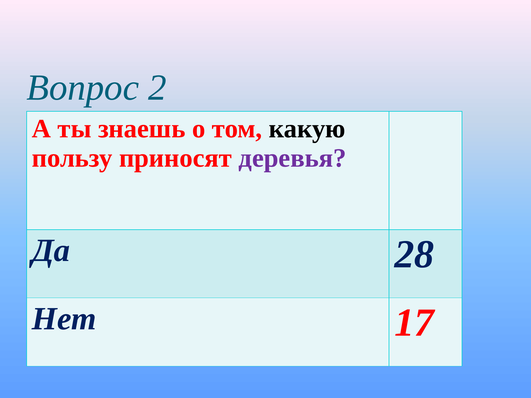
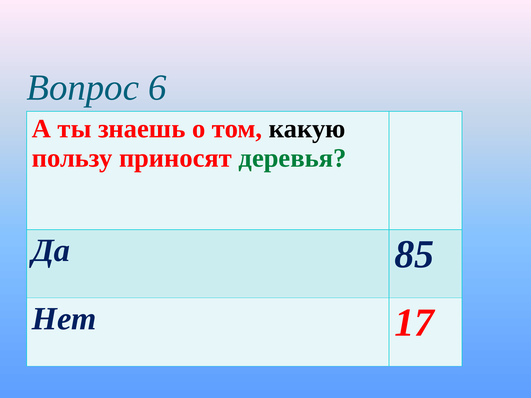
2: 2 -> 6 (158, 88)
деревья colour: purple -> green (293, 158)
28: 28 -> 85 (414, 255)
